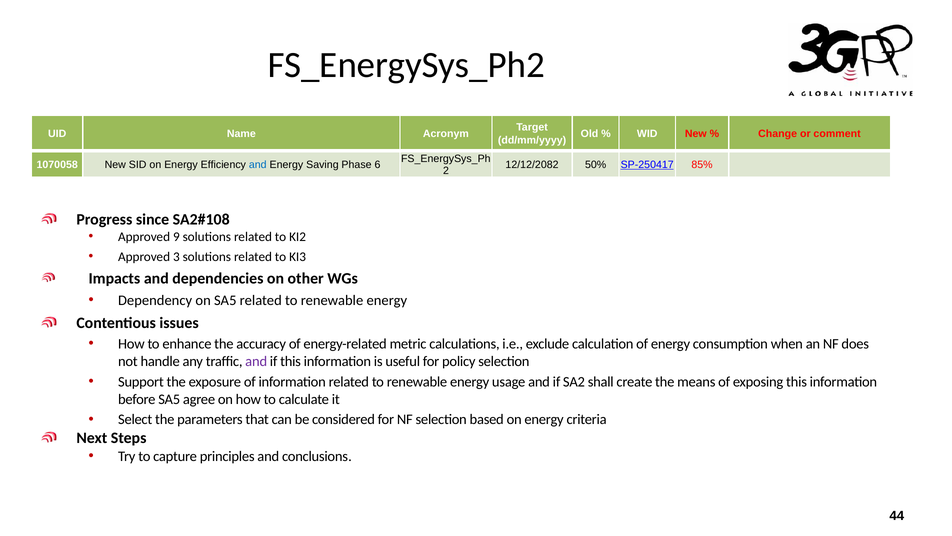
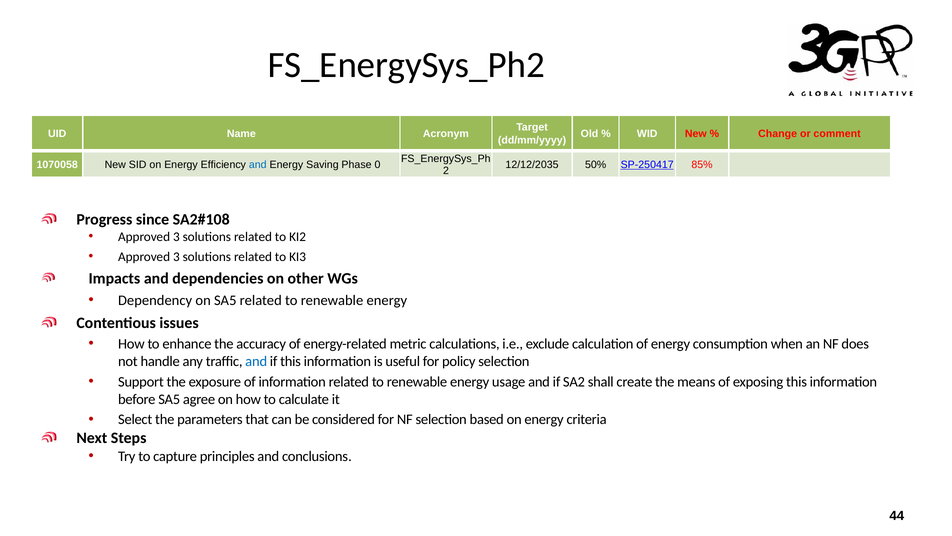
6: 6 -> 0 (378, 164)
12/12/2082: 12/12/2082 -> 12/12/2035 (532, 164)
9: 9 -> 3 (176, 237)
and colour: purple -> blue (256, 361)
